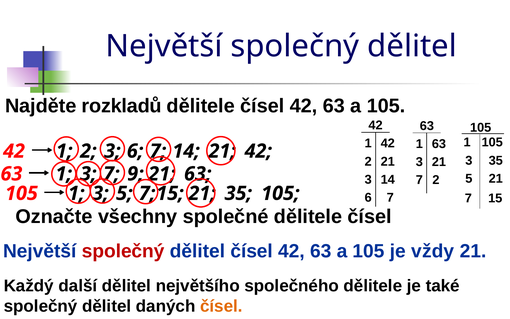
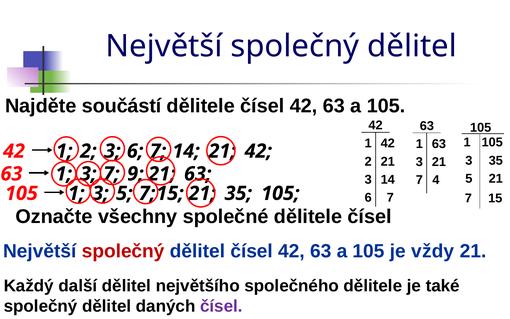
rozkladů: rozkladů -> součástí (122, 106)
7 2: 2 -> 4 (436, 180)
čísel colour: orange -> purple (221, 306)
